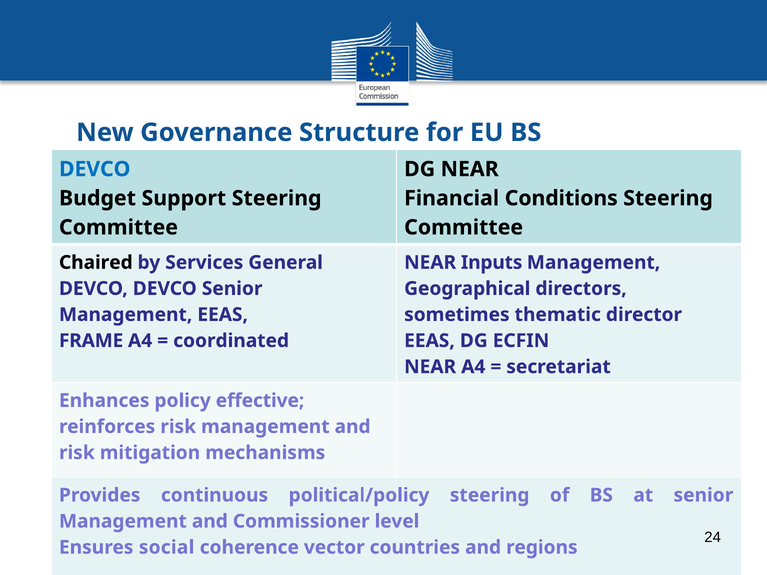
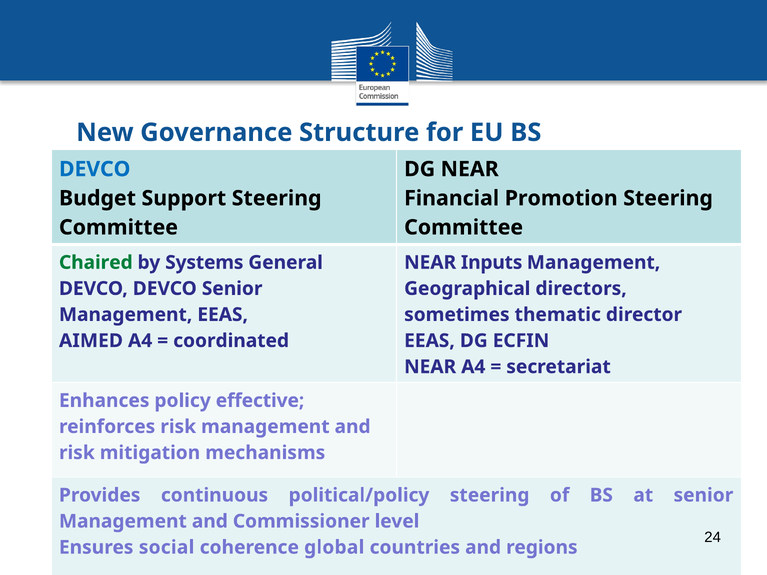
Conditions: Conditions -> Promotion (561, 198)
Chaired colour: black -> green (96, 263)
Services: Services -> Systems (204, 263)
FRAME: FRAME -> AIMED (91, 341)
vector: vector -> global (334, 548)
